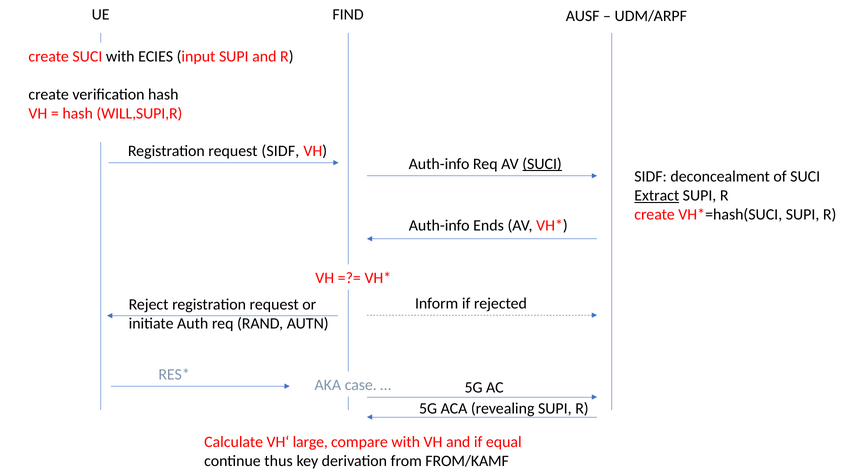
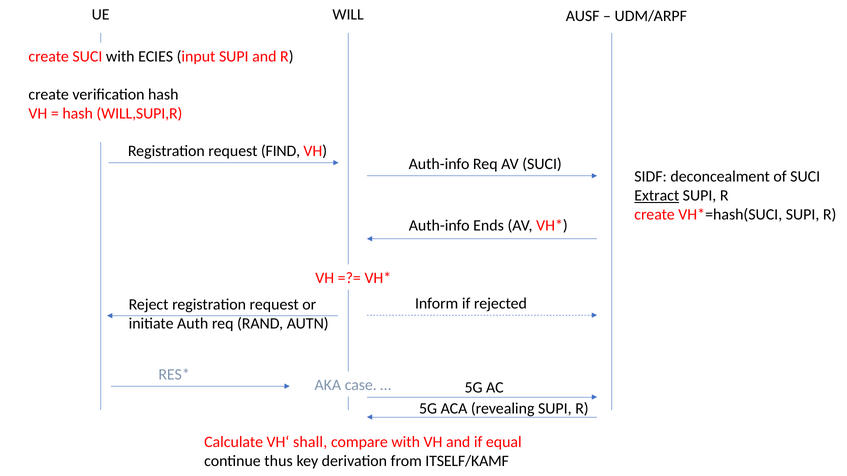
FIND: FIND -> WILL (348, 15)
request SIDF: SIDF -> FIND (281, 151)
SUCI underline: present -> none (542, 164)
large: large -> shall (310, 442)
FROM/KAMF: FROM/KAMF -> ITSELF/KAMF (467, 462)
